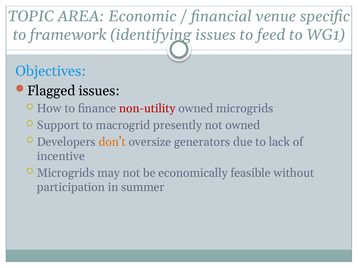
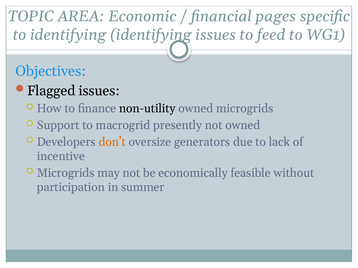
venue: venue -> pages (276, 16)
to framework: framework -> identifying (68, 35)
non-utility colour: red -> black (147, 109)
